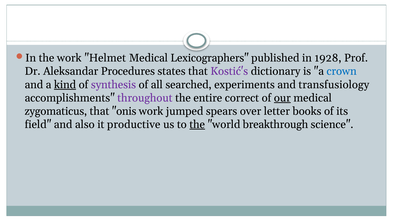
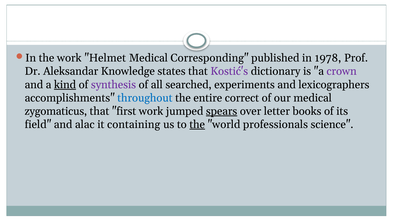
Lexicographers: Lexicographers -> Corresponding (210, 58)
1928: 1928 -> 1978 (328, 58)
Procedures: Procedures -> Knowledge (128, 71)
crown colour: blue -> purple (342, 71)
transfusiology: transfusiology -> lexicographers (334, 85)
throughout colour: purple -> blue (145, 98)
our underline: present -> none (282, 98)
onis: onis -> first (124, 111)
spears underline: none -> present (222, 111)
also: also -> alac (85, 124)
productive: productive -> containing (134, 124)
breakthrough: breakthrough -> professionals (275, 124)
